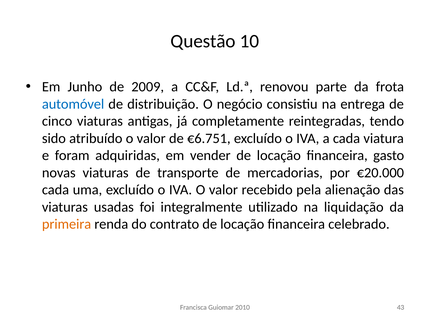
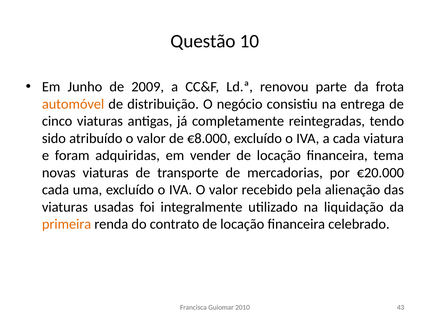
automóvel colour: blue -> orange (73, 104)
€6.751: €6.751 -> €8.000 (209, 139)
gasto: gasto -> tema (389, 156)
